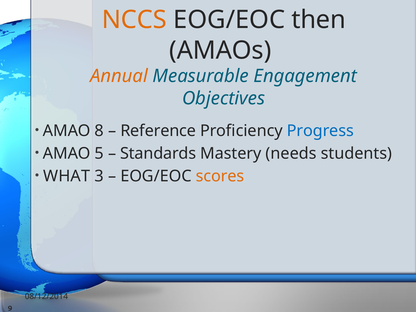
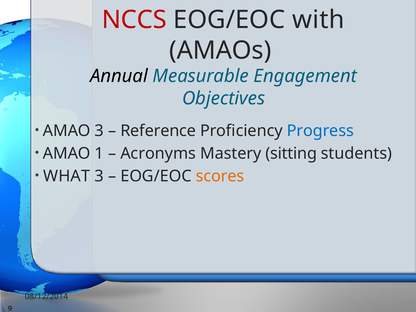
NCCS colour: orange -> red (134, 20)
then: then -> with (318, 20)
Annual colour: orange -> black (119, 76)
AMAO 8: 8 -> 3 (99, 131)
5: 5 -> 1 (99, 153)
Standards: Standards -> Acronyms (158, 153)
needs: needs -> sitting (291, 153)
